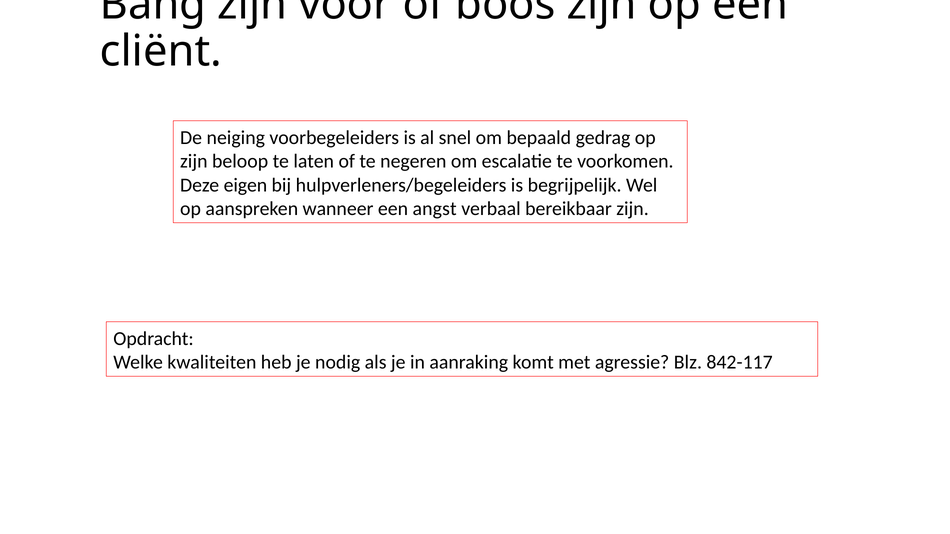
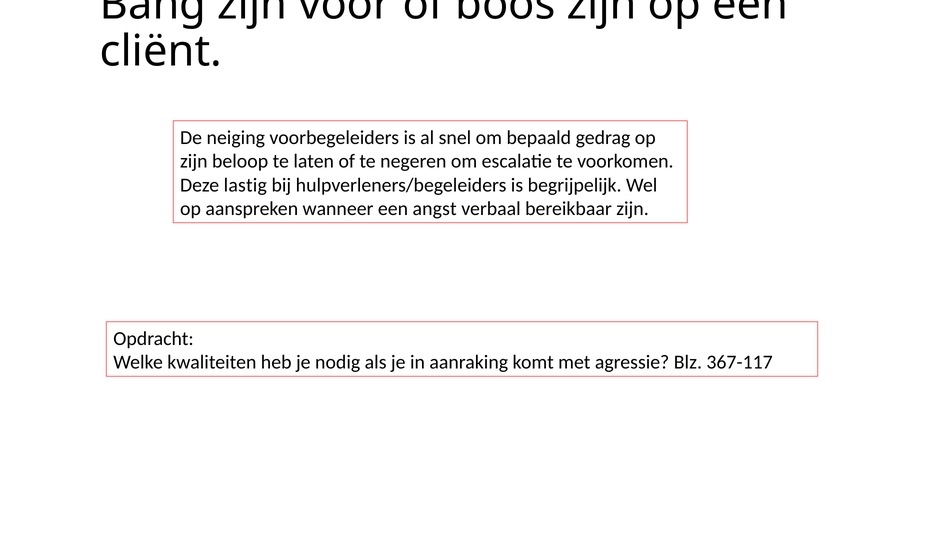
eigen: eigen -> lastig (245, 185)
842-117: 842-117 -> 367-117 (740, 363)
